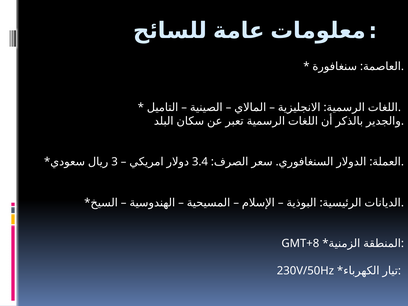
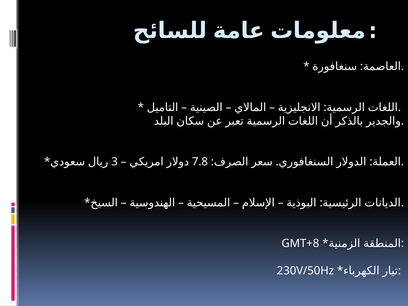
3.4: 3.4 -> 7.8 (200, 162)
